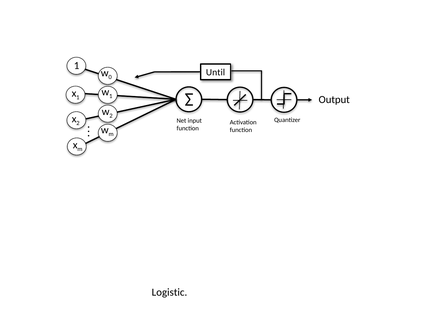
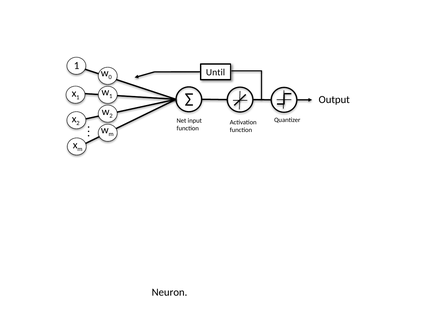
Logistic: Logistic -> Neuron (170, 292)
